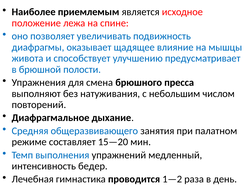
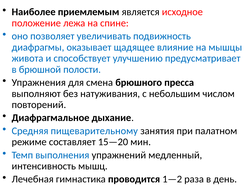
общеразвивающего: общеразвивающего -> пищеварительному (94, 131)
бедер: бедер -> мышц (93, 166)
